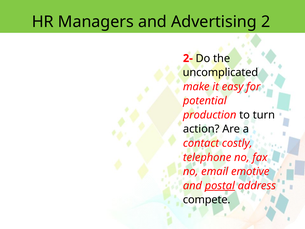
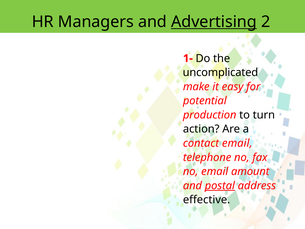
Advertising underline: none -> present (214, 22)
2-: 2- -> 1- (188, 58)
contact costly: costly -> email (237, 143)
emotive: emotive -> amount (250, 171)
compete: compete -> effective (207, 200)
